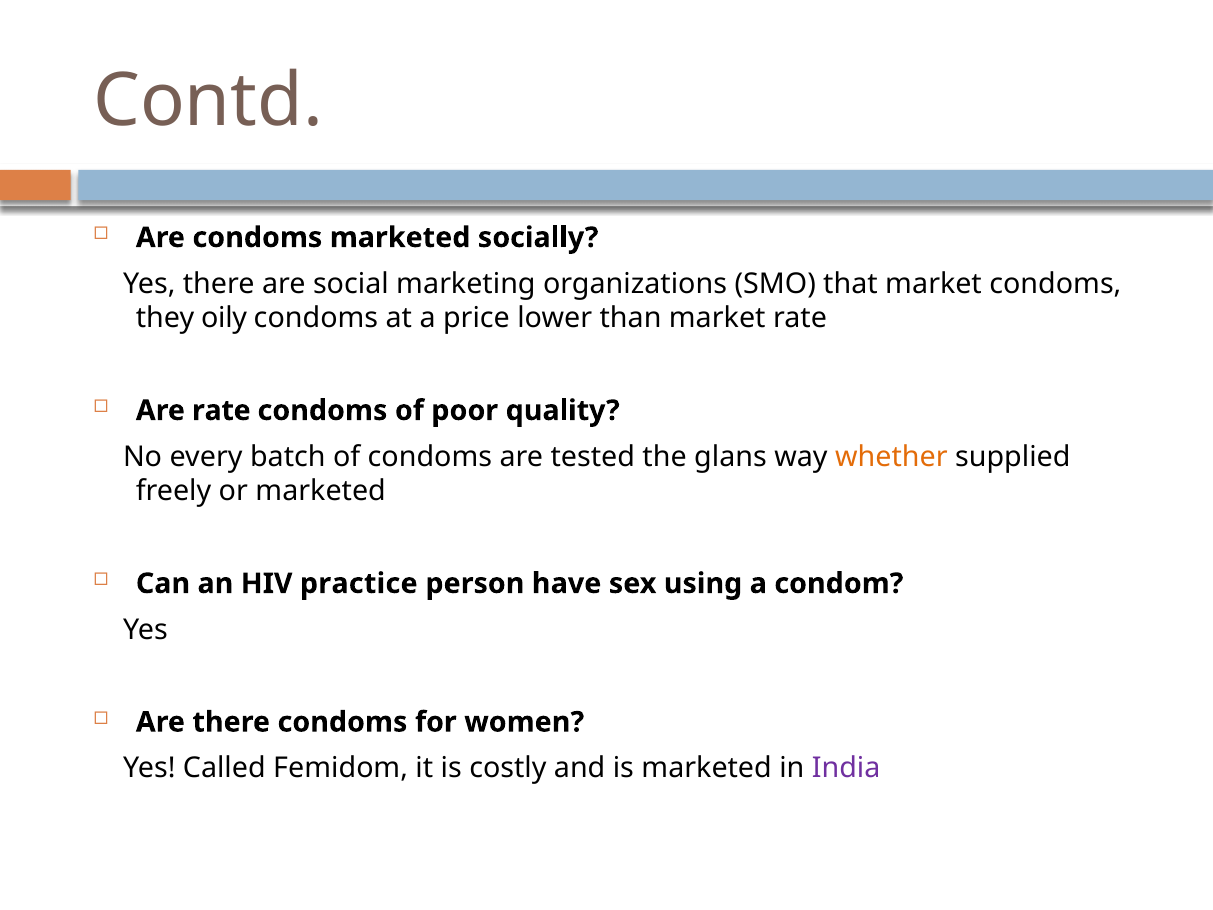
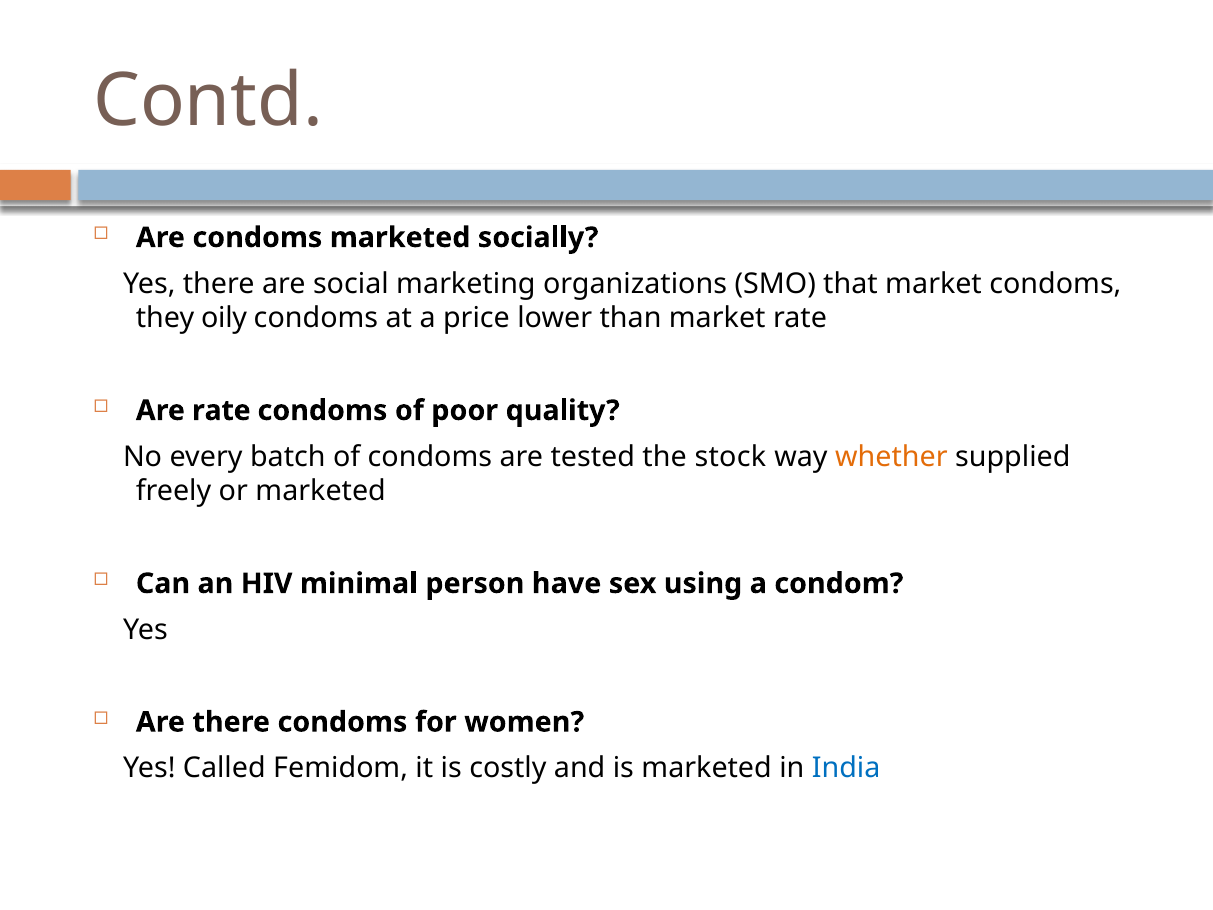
glans: glans -> stock (730, 457)
practice: practice -> minimal (359, 583)
India colour: purple -> blue (846, 768)
